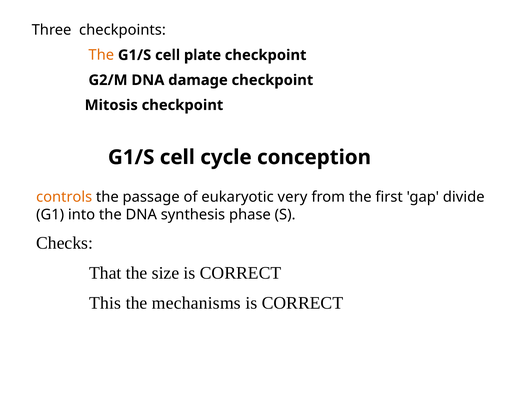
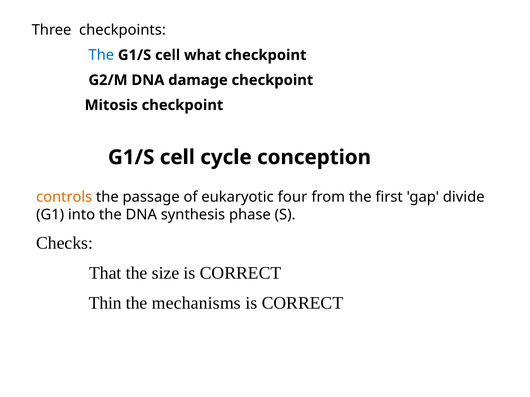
The colour: orange -> blue (101, 55)
plate: plate -> what (203, 55)
very: very -> four (292, 197)
This: This -> Thin (105, 303)
